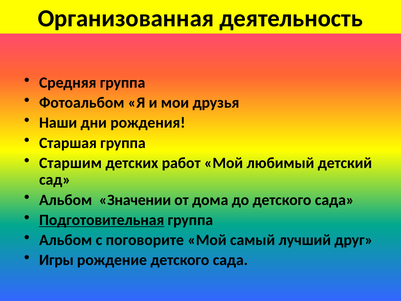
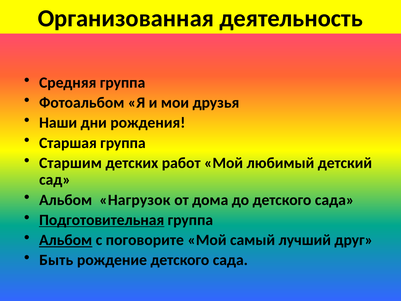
Значении: Значении -> Нагрузок (135, 200)
Альбом underline: none -> present (66, 240)
Игры: Игры -> Быть (56, 260)
